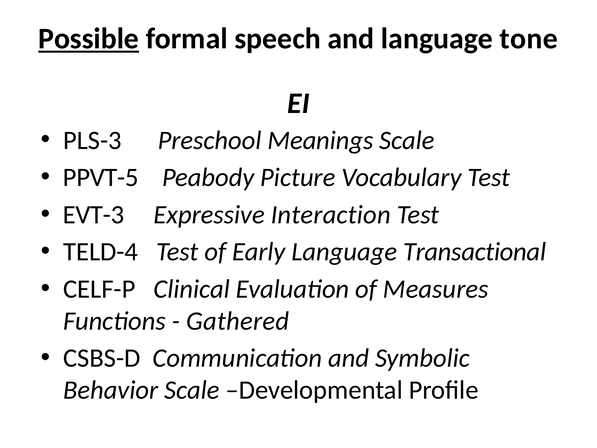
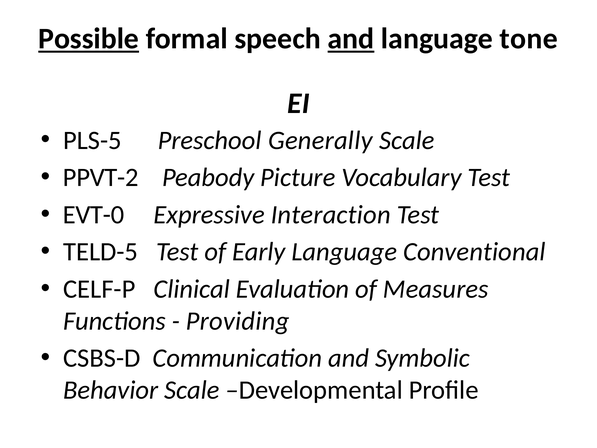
and underline: none -> present (351, 39)
PLS-3: PLS-3 -> PLS-5 (92, 140)
Meanings: Meanings -> Generally (320, 140)
PPVT-5: PPVT-5 -> PPVT-2 (101, 177)
EVT-3: EVT-3 -> EVT-0 (94, 215)
TELD-4: TELD-4 -> TELD-5 (101, 252)
Transactional: Transactional -> Conventional (474, 252)
Gathered: Gathered -> Providing (238, 321)
